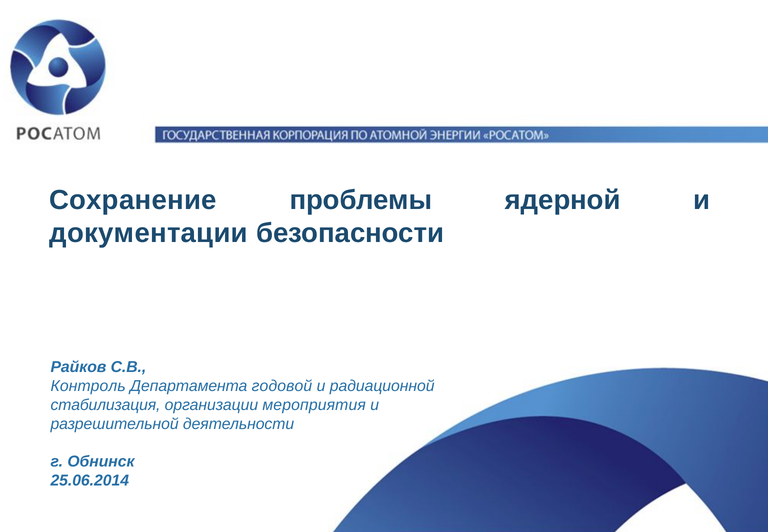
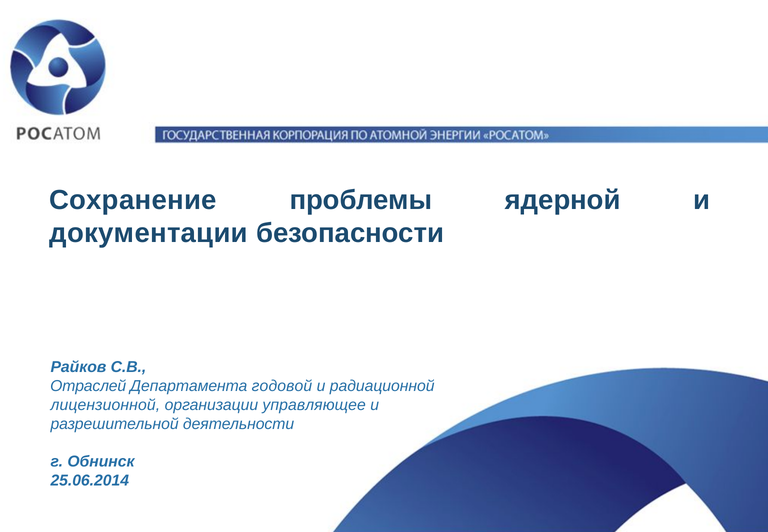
Контроль: Контроль -> Отраслей (88, 386)
стабилизация: стабилизация -> лицензионной (105, 405)
мероприятия: мероприятия -> управляющее (314, 405)
